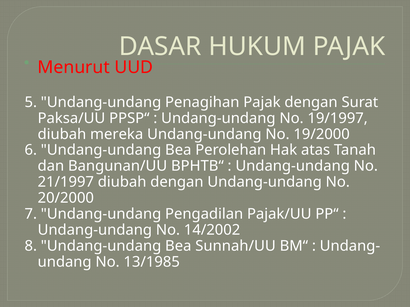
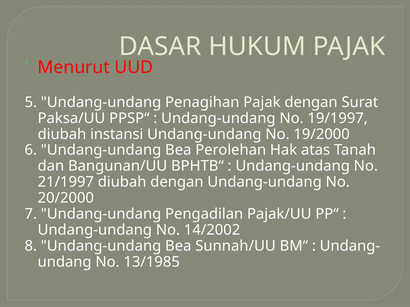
mereka: mereka -> instansi (117, 134)
